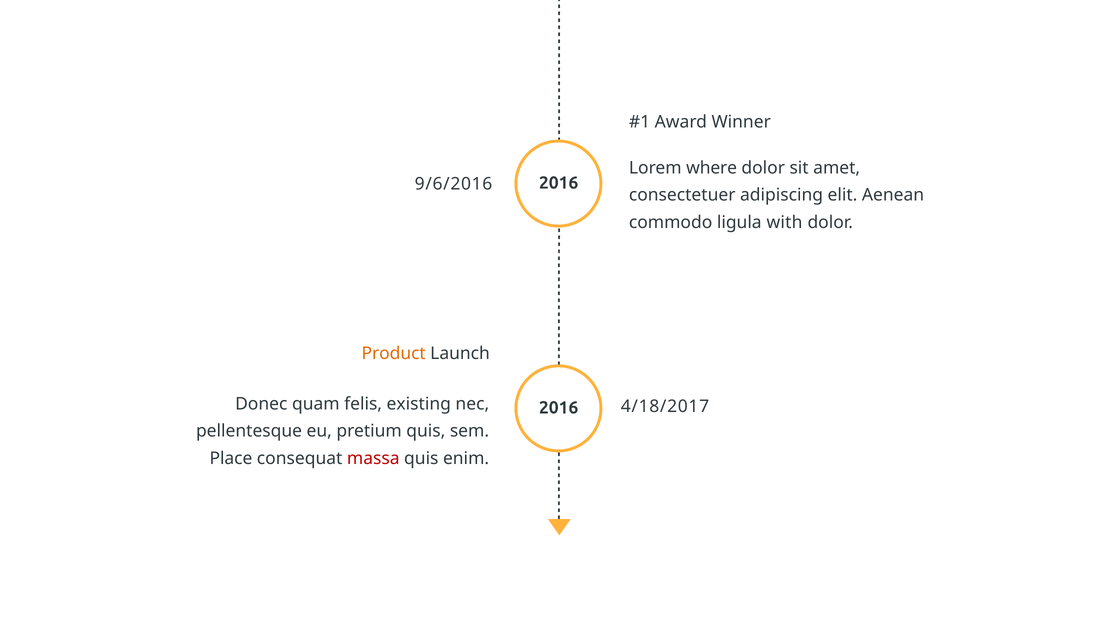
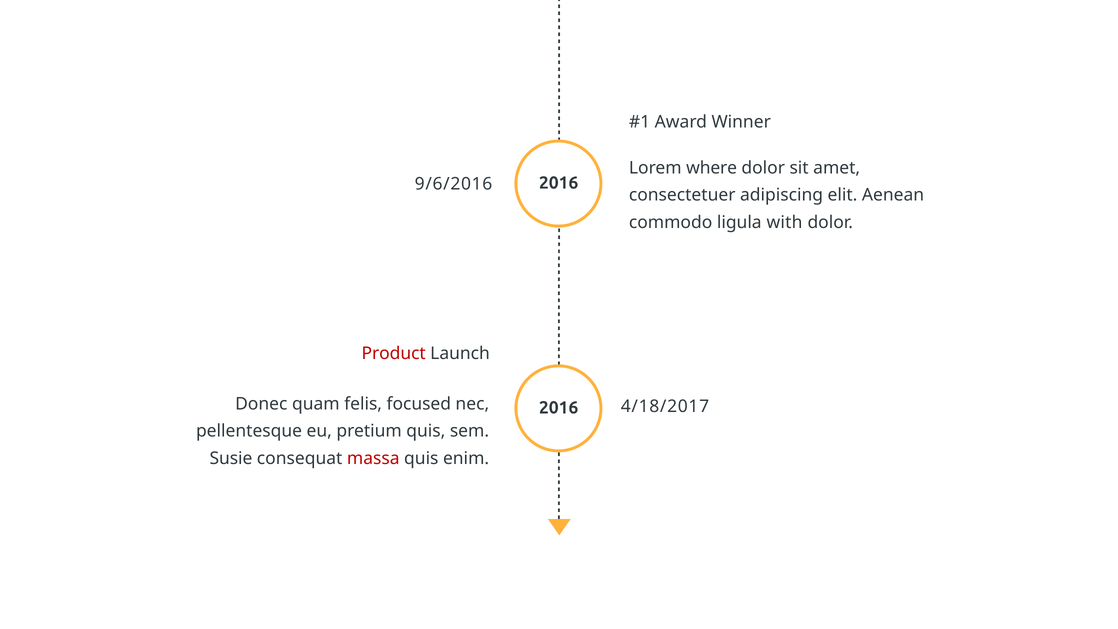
Product colour: orange -> red (394, 354)
existing: existing -> focused (419, 404)
Place: Place -> Susie (231, 458)
